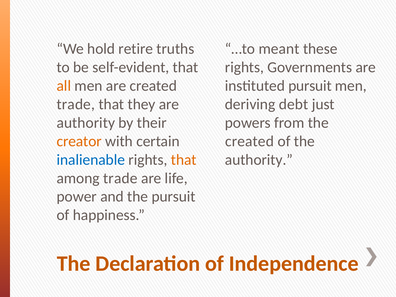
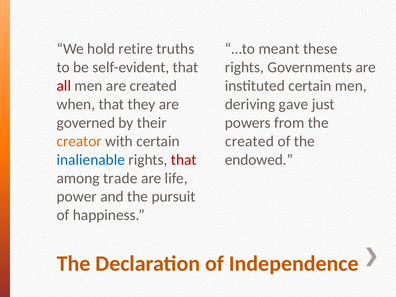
all colour: orange -> red (64, 86)
instituted pursuit: pursuit -> certain (310, 86)
trade: trade -> when (76, 104)
debt: debt -> gave (294, 104)
authority: authority -> governed (86, 123)
that colour: orange -> red (184, 160)
authority: authority -> endowed (259, 160)
